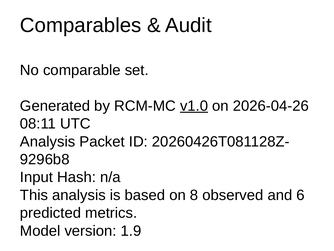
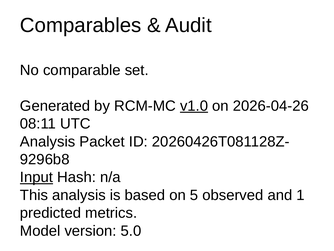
Input underline: none -> present (36, 177)
8: 8 -> 5 (194, 195)
6: 6 -> 1 (301, 195)
1.9: 1.9 -> 5.0 (131, 230)
